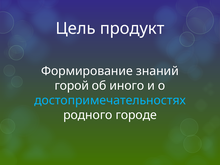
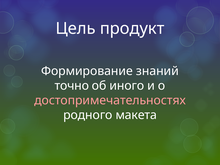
горой: горой -> точно (72, 86)
достопримечательностях colour: light blue -> pink (110, 100)
городе: городе -> макета (136, 115)
